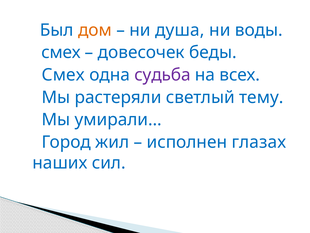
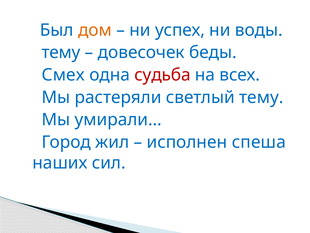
душа: душа -> успех (180, 30)
смех: смех -> тему (61, 52)
судьба colour: purple -> red (162, 75)
глазах: глазах -> спеша (259, 142)
